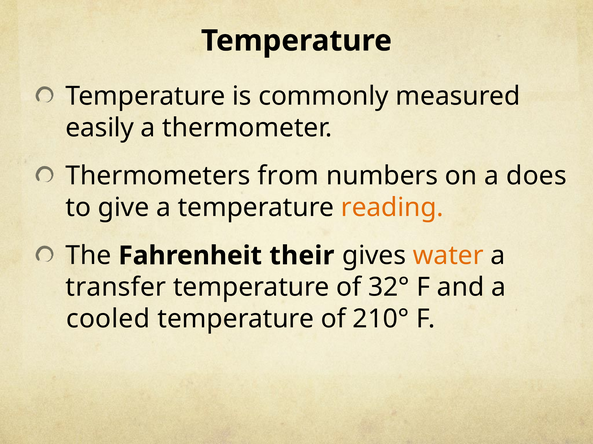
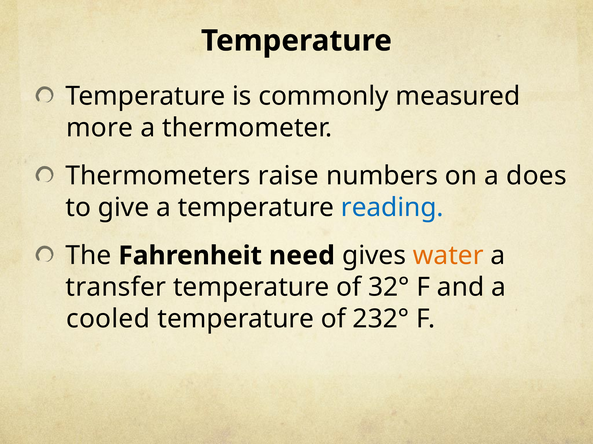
easily: easily -> more (100, 128)
from: from -> raise (288, 176)
reading colour: orange -> blue (392, 208)
their: their -> need (302, 256)
210°: 210° -> 232° (381, 319)
